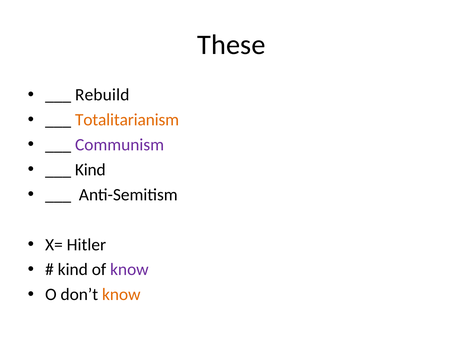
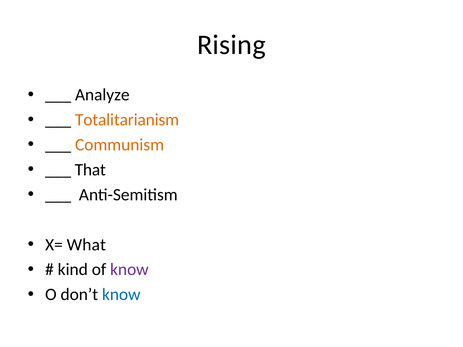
These: These -> Rising (231, 45)
Rebuild: Rebuild -> Analyze (102, 95)
Communism colour: purple -> orange (120, 145)
Kind: Kind -> That (90, 170)
Hitler: Hitler -> What (86, 245)
know colour: orange -> blue (121, 295)
